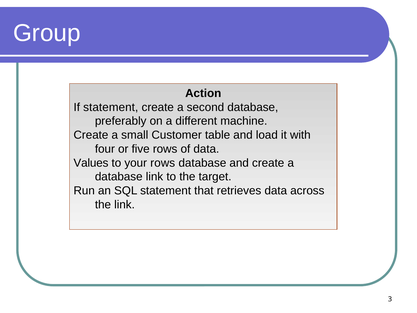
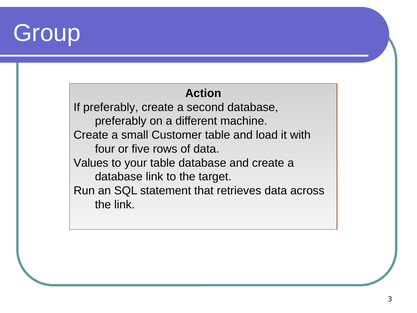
If statement: statement -> preferably (111, 107)
your rows: rows -> table (163, 163)
